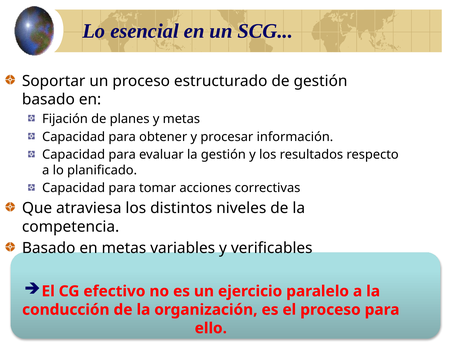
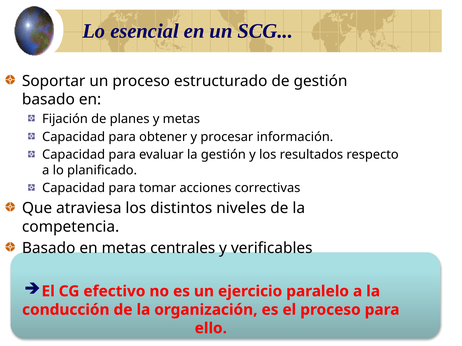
variables: variables -> centrales (183, 249)
